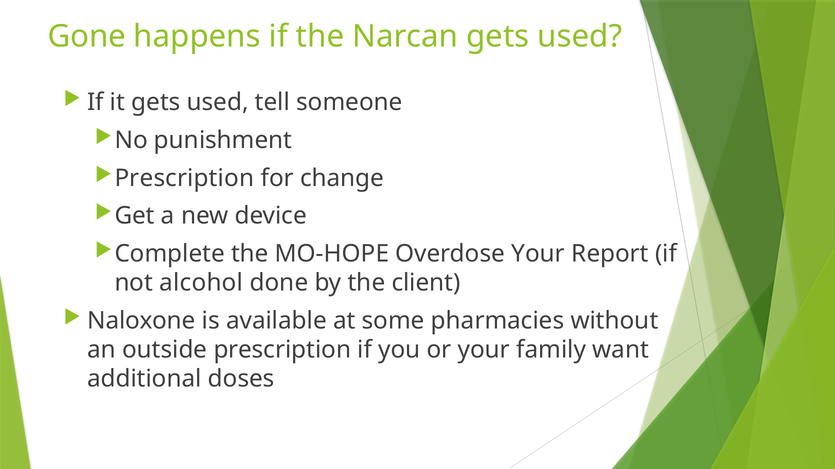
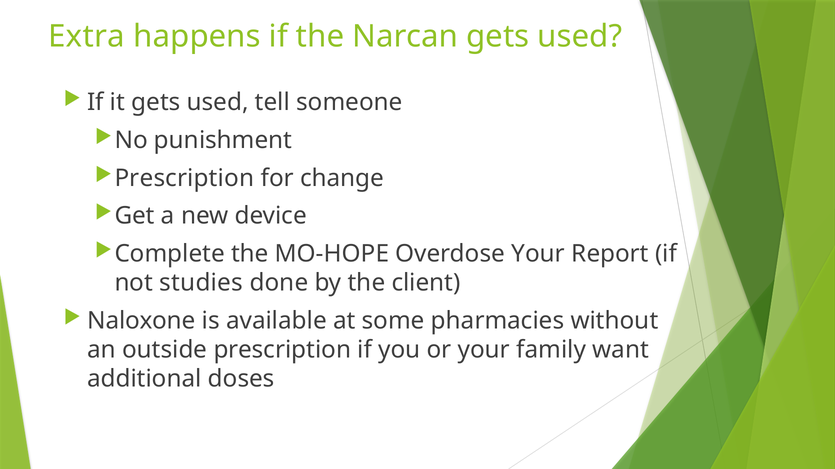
Gone: Gone -> Extra (86, 36)
alcohol: alcohol -> studies (201, 283)
